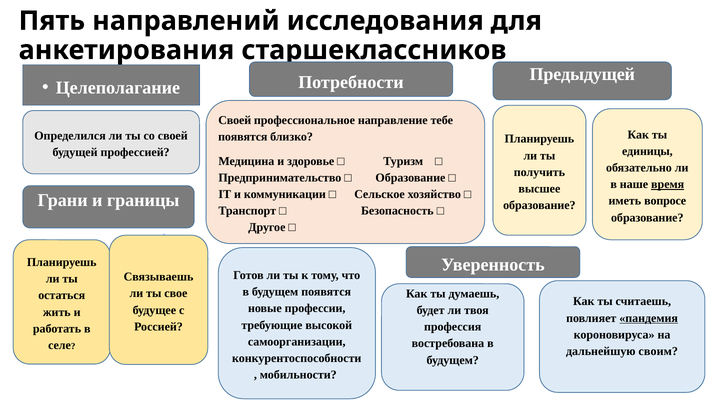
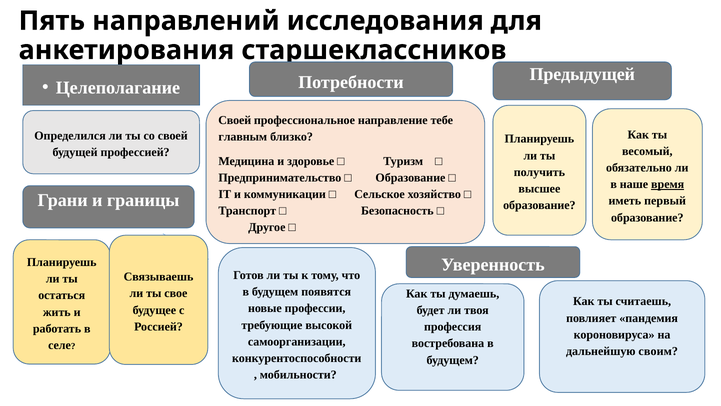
появятся: появятся -> главным (243, 137)
единицы: единицы -> весомый (647, 151)
вопросе: вопросе -> первый (665, 201)
пандемия underline: present -> none (649, 318)
